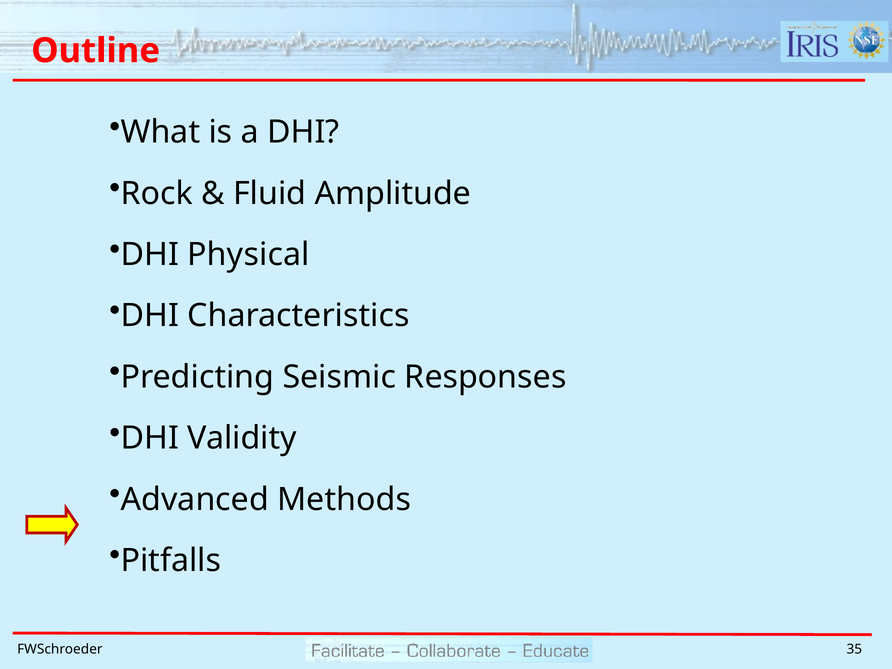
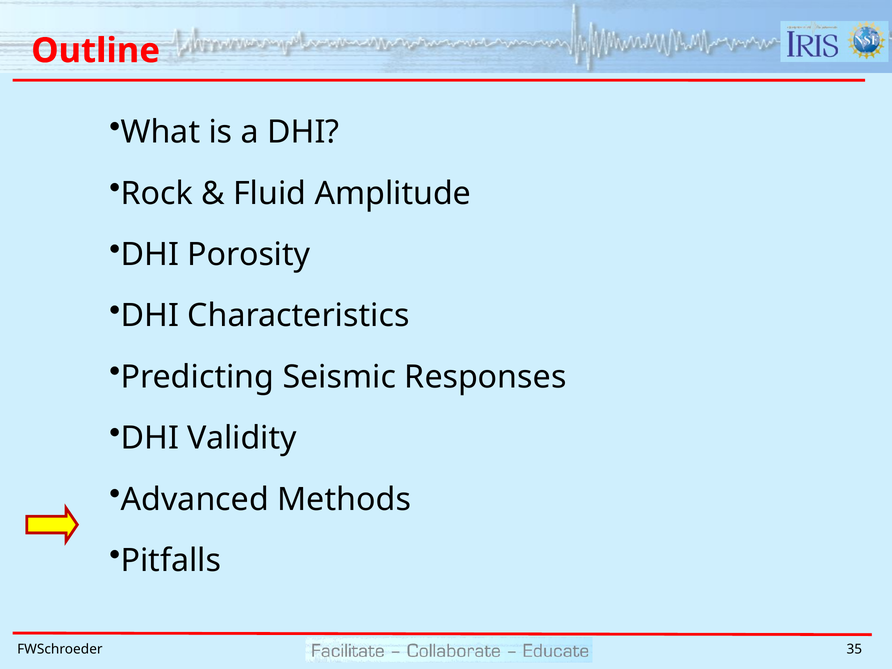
Physical: Physical -> Porosity (249, 255)
